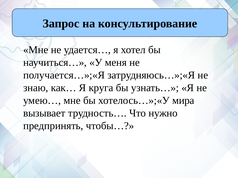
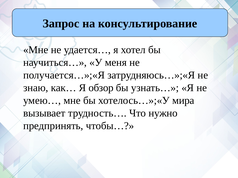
круга: круга -> обзор (101, 88)
